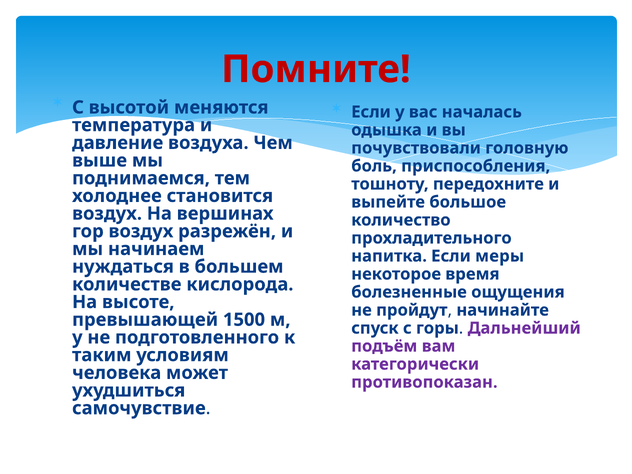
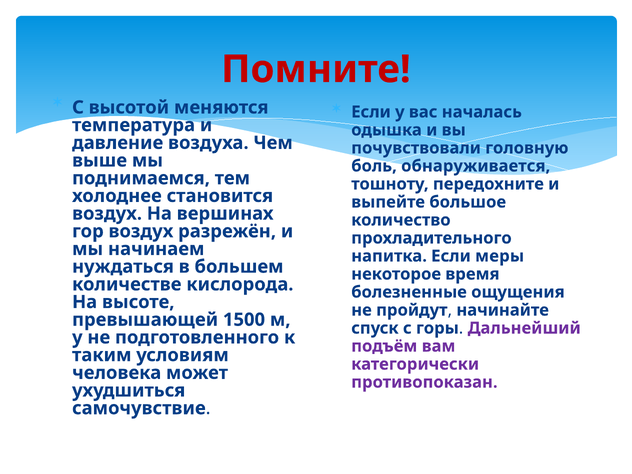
приспособления: приспособления -> обнаруживается (476, 166)
